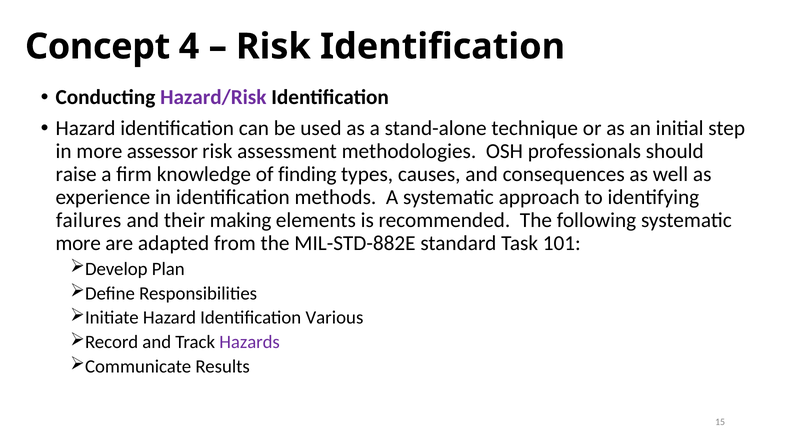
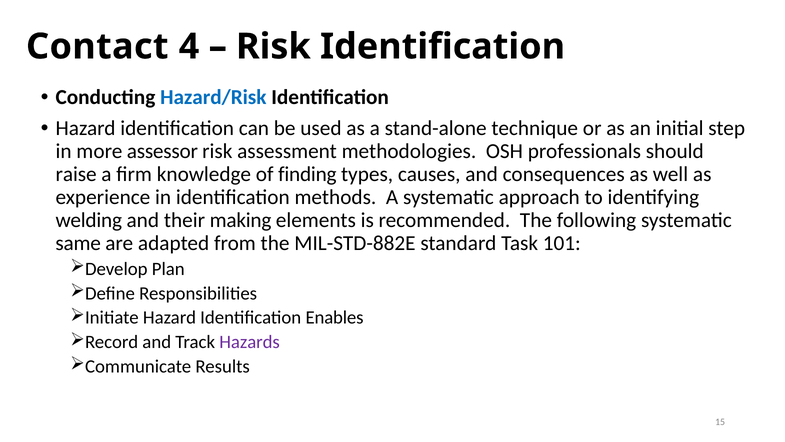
Concept: Concept -> Contact (97, 47)
Hazard/Risk colour: purple -> blue (213, 97)
failures: failures -> welding (89, 220)
more: more -> same (78, 243)
Various: Various -> Enables (335, 317)
